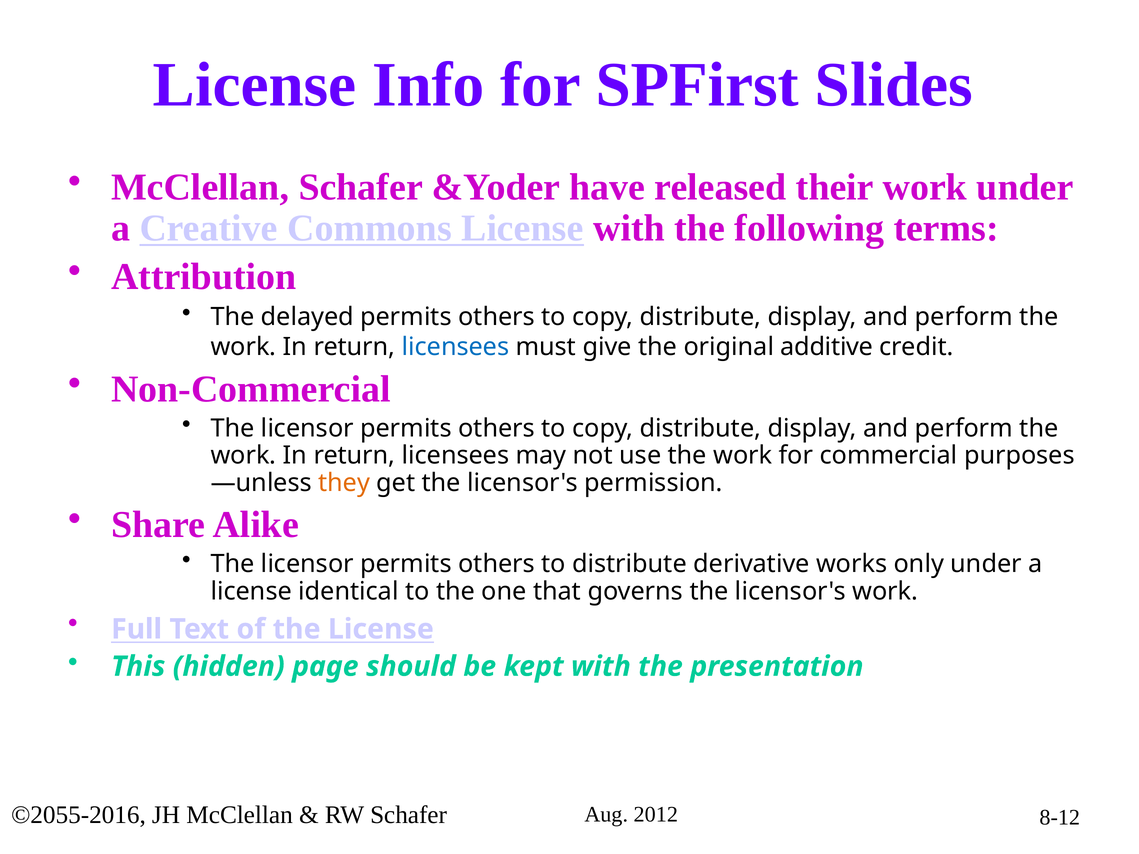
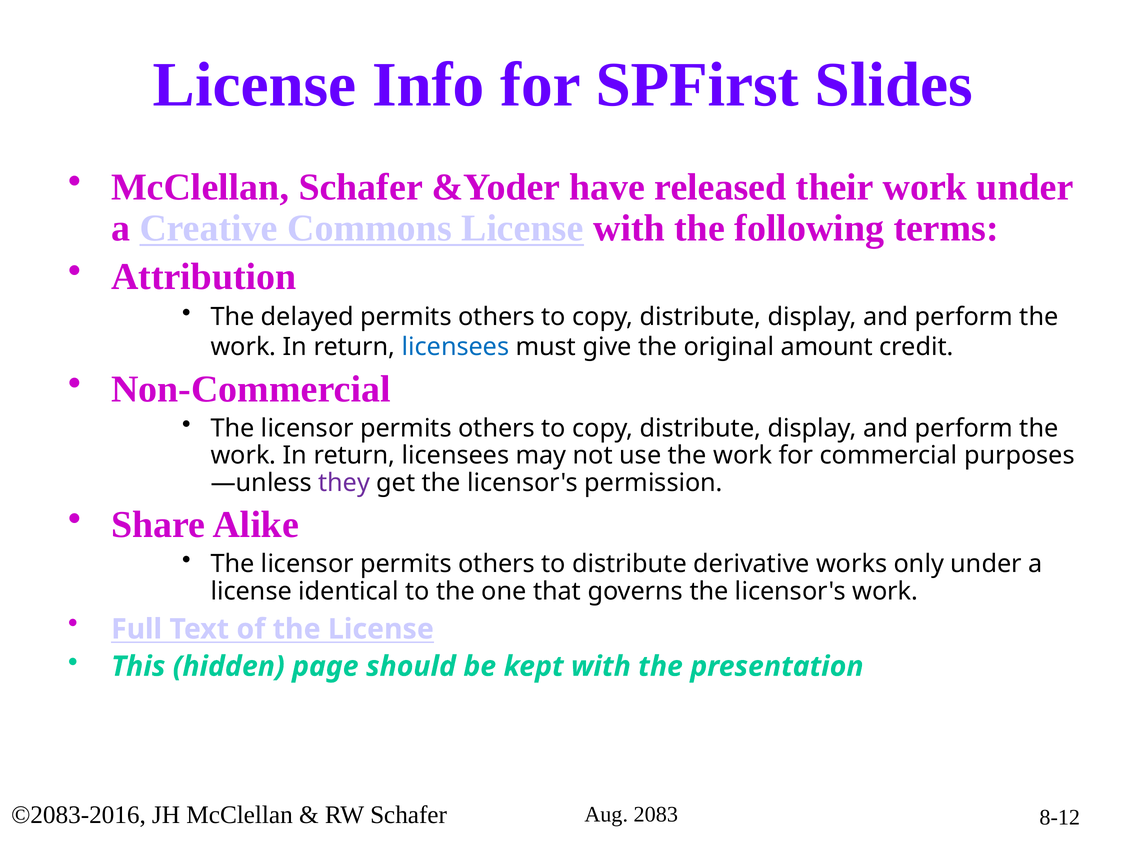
additive: additive -> amount (827, 347)
they colour: orange -> purple (344, 483)
©2055-2016: ©2055-2016 -> ©2083-2016 (79, 815)
2012: 2012 -> 2083 (656, 815)
